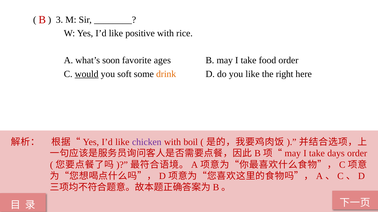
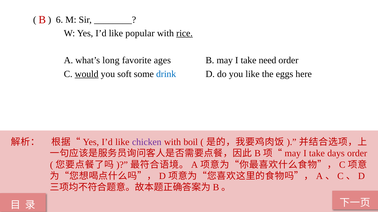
3: 3 -> 6 (59, 20)
positive: positive -> popular (140, 33)
rice underline: none -> present (184, 33)
soon: soon -> long (111, 61)
food: food -> need (267, 61)
drink colour: orange -> blue (166, 74)
right: right -> eggs (285, 74)
